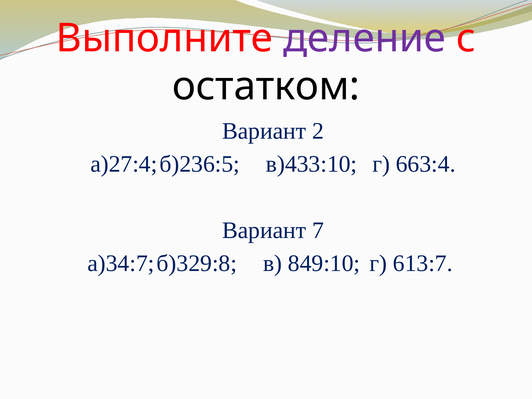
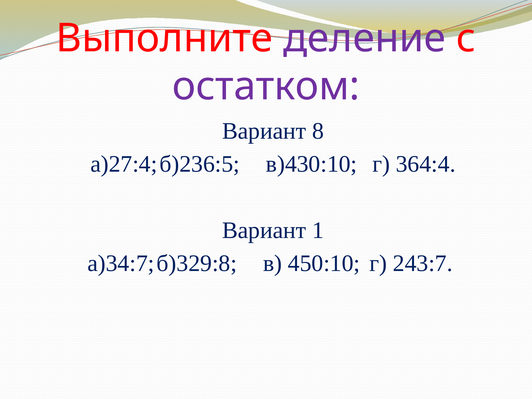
остатком colour: black -> purple (266, 86)
2: 2 -> 8 (318, 131)
в)433:10: в)433:10 -> в)430:10 (312, 164)
663:4: 663:4 -> 364:4 (426, 164)
7: 7 -> 1 (318, 230)
849:10: 849:10 -> 450:10 (324, 264)
613:7: 613:7 -> 243:7 (423, 264)
